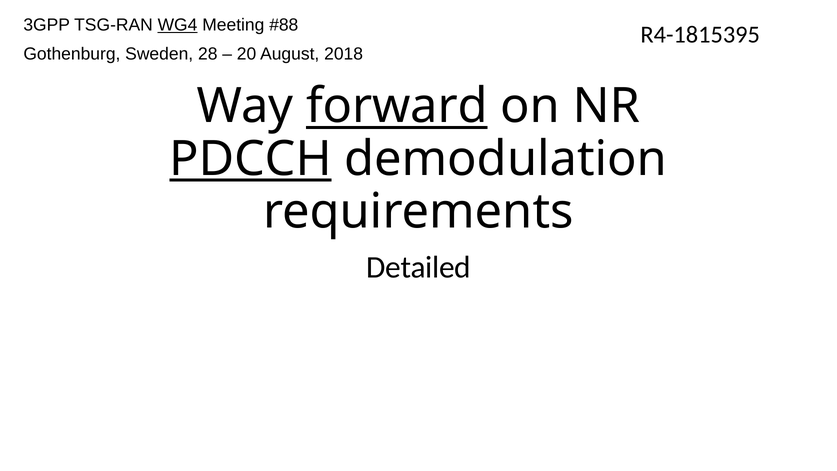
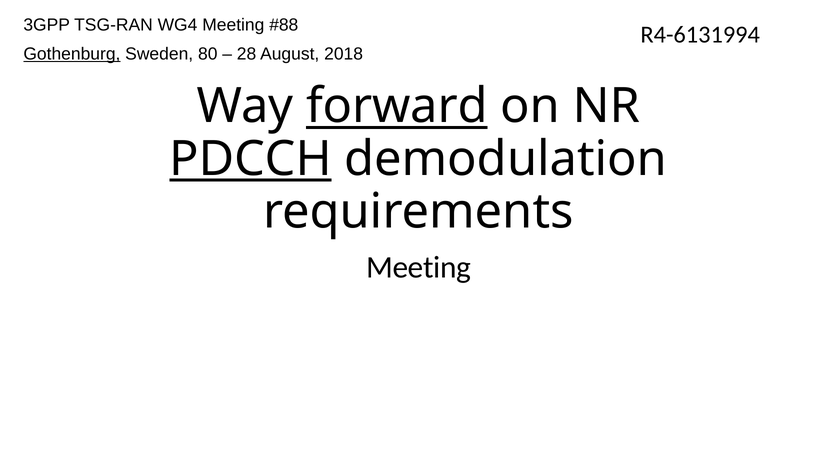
WG4 underline: present -> none (178, 25)
R4-1815395: R4-1815395 -> R4-6131994 (700, 35)
Gothenburg underline: none -> present (72, 54)
28: 28 -> 80 (208, 54)
20: 20 -> 28 (247, 54)
Detailed: Detailed -> Meeting (419, 267)
